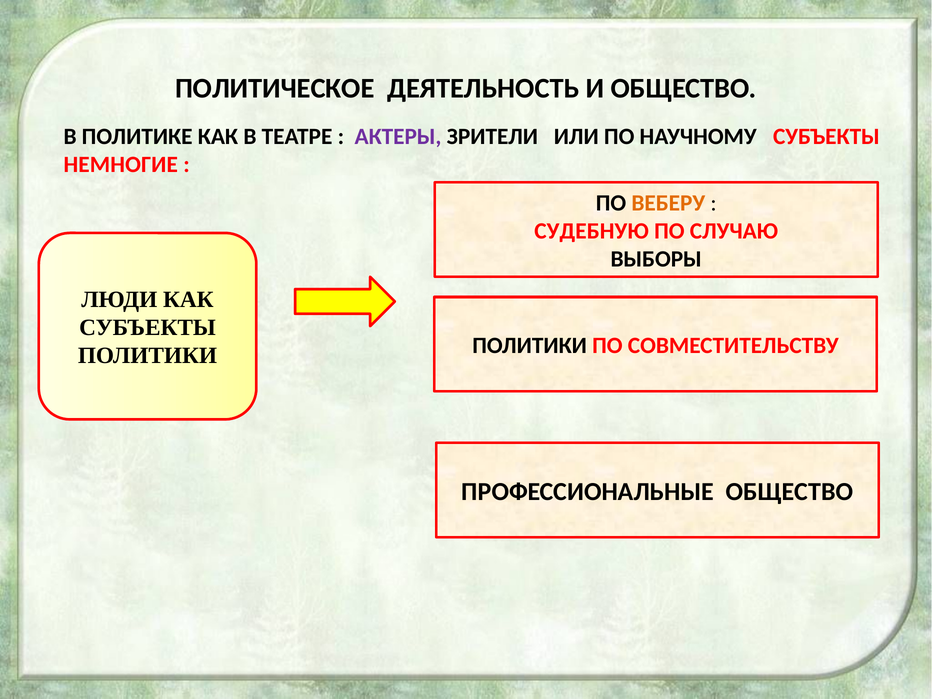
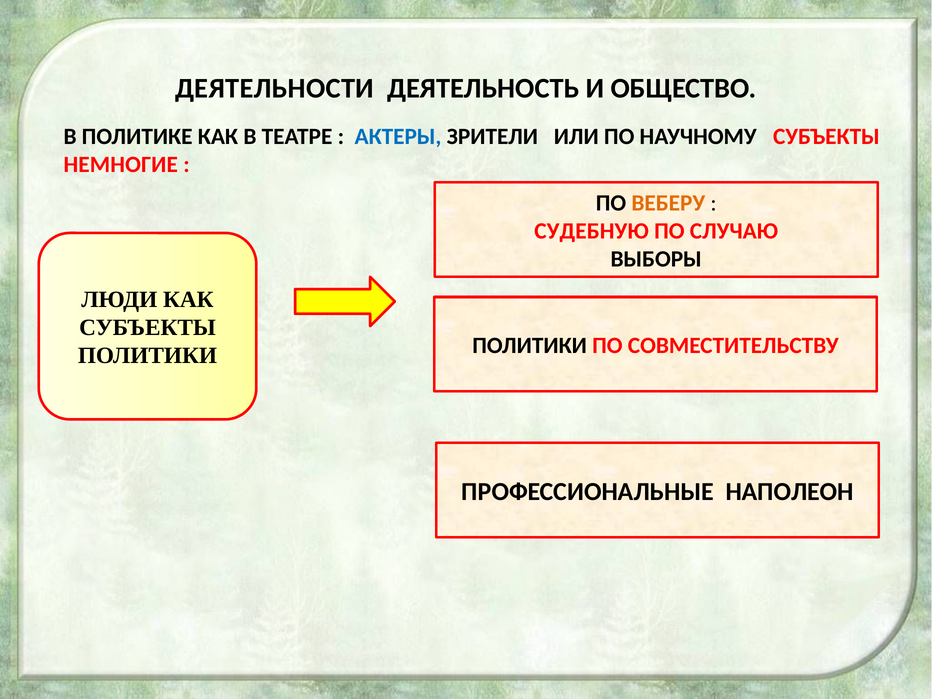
ПОЛИТИЧЕСКОЕ: ПОЛИТИЧЕСКОЕ -> ДЕЯТЕЛЬНОСТИ (275, 88)
АКТЕРЫ colour: purple -> blue (398, 137)
ПРОФЕССИОНАЛЬНЫЕ ОБЩЕСТВО: ОБЩЕСТВО -> НАПОЛЕОН (790, 492)
